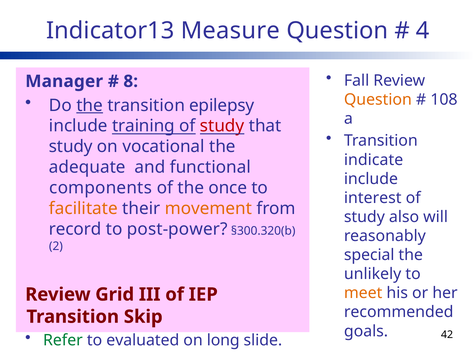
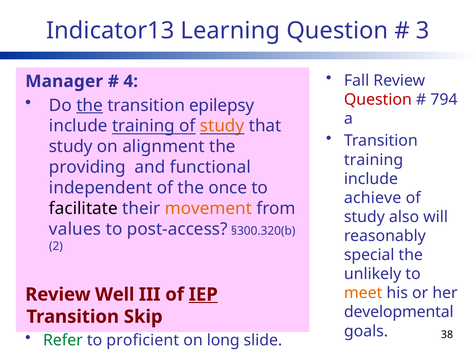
Measure: Measure -> Learning (230, 31)
4: 4 -> 3 (423, 31)
8: 8 -> 4 (131, 81)
Question colour: orange -> red (378, 99)
108: 108 -> 794 (444, 99)
study colour: red -> orange (222, 126)
vocational: vocational -> alignment (163, 147)
indicate: indicate -> training (374, 160)
adequate: adequate -> providing (87, 167)
components: components -> independent (101, 188)
interest: interest -> achieve (373, 198)
facilitate colour: orange -> black (83, 208)
record: record -> values (75, 229)
post-power: post-power -> post-access (177, 229)
Grid: Grid -> Well (115, 294)
IEP underline: none -> present (203, 294)
recommended: recommended -> developmental (399, 312)
evaluated: evaluated -> proficient (143, 340)
42: 42 -> 38 (447, 335)
